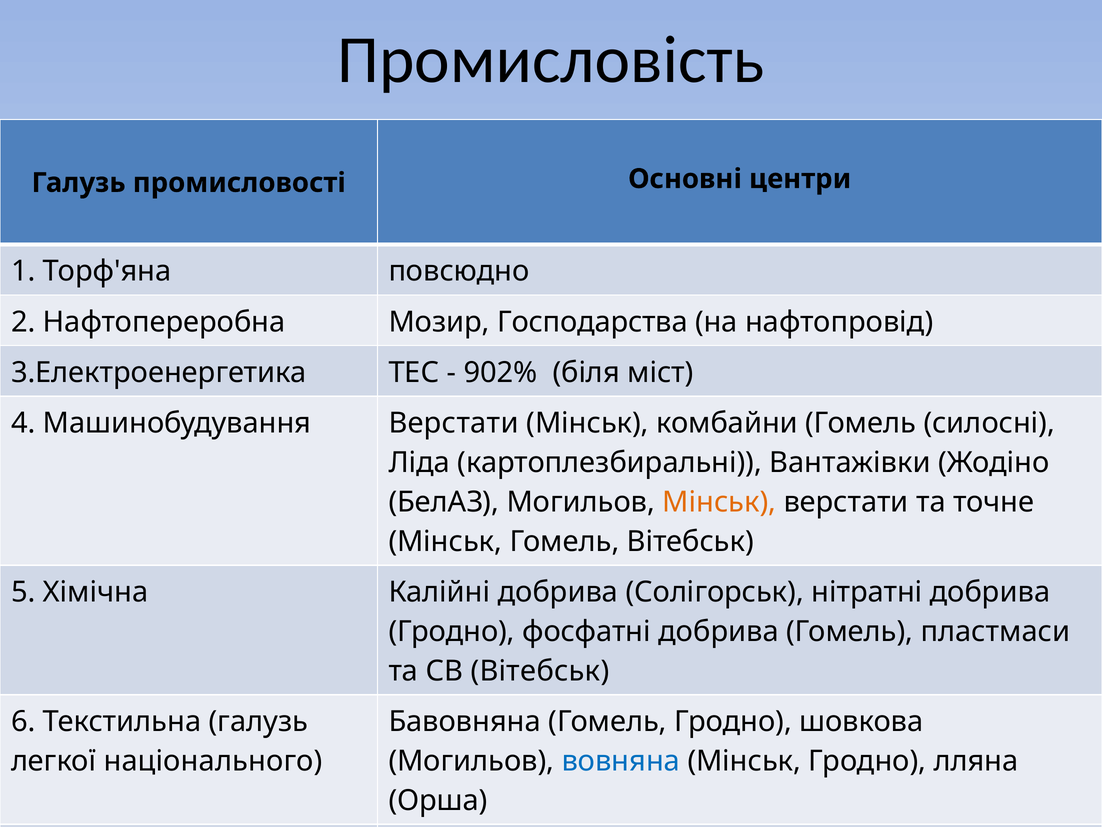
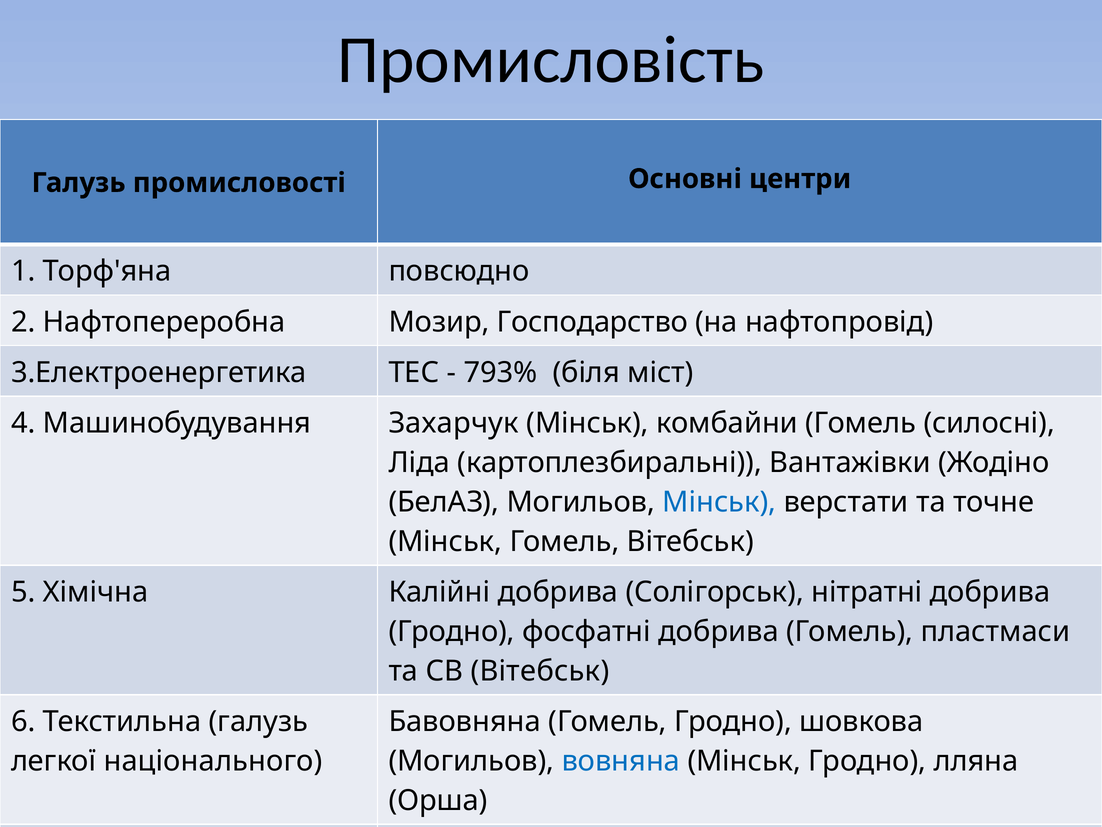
Господарства: Господарства -> Господарство (592, 322)
902%: 902% -> 793% (501, 372)
Машинобудування Верстати: Верстати -> Захарчук (454, 423)
Мінськ colour: orange -> blue (719, 502)
